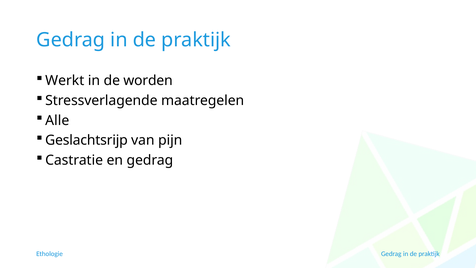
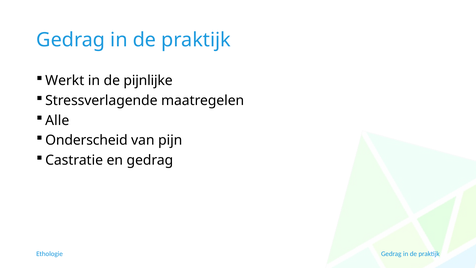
worden: worden -> pijnlijke (148, 80)
Geslachtsrijp: Geslachtsrijp -> Onderscheid (86, 140)
